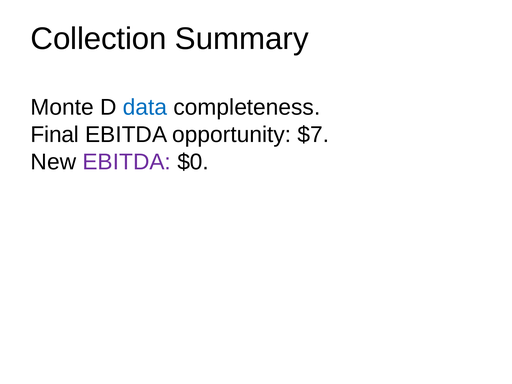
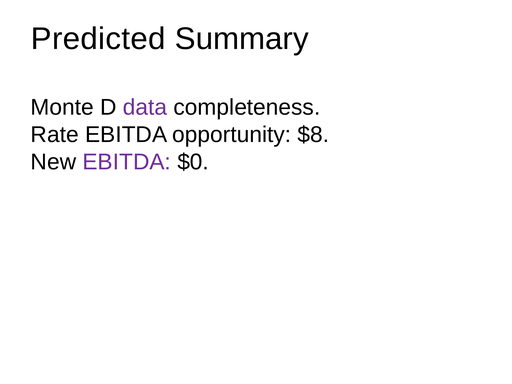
Collection: Collection -> Predicted (98, 39)
data colour: blue -> purple (145, 107)
Final: Final -> Rate (55, 135)
$7: $7 -> $8 (313, 135)
